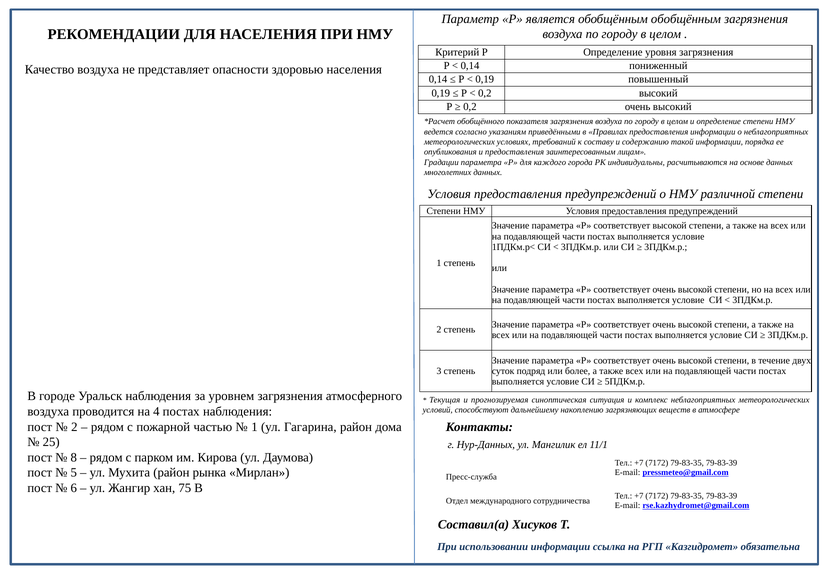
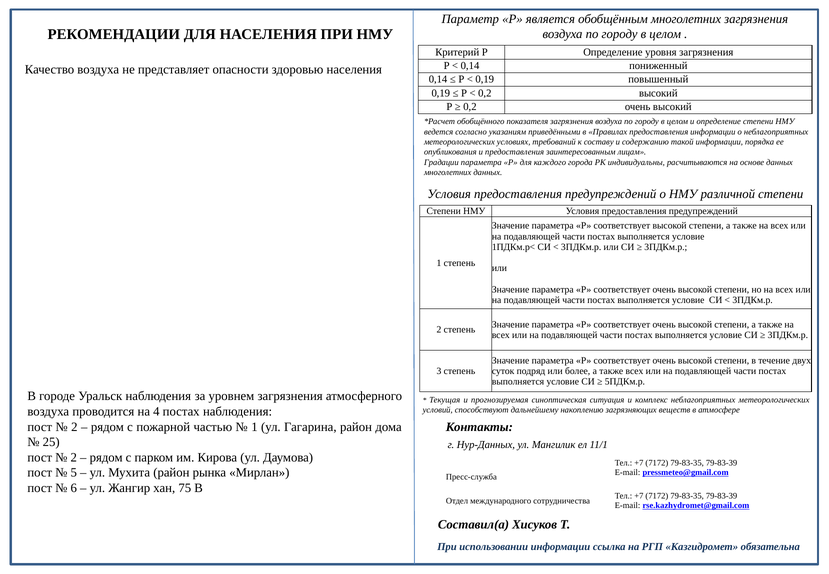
обобщённым обобщённым: обобщённым -> многолетних (686, 19)
8: 8 -> 2 (74, 457)
